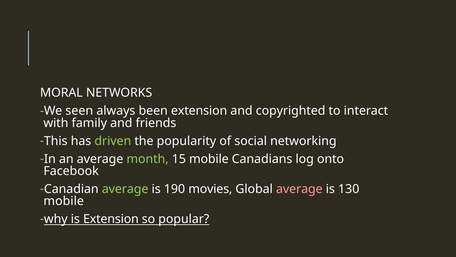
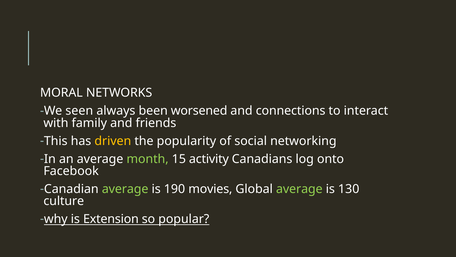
been extension: extension -> worsened (199, 111)
copyrighted: copyrighted -> connections (291, 111)
driven colour: light green -> yellow (113, 141)
15 mobile: mobile -> activity (209, 159)
average colour: pink -> light green (299, 189)
mobile: mobile -> culture (64, 201)
